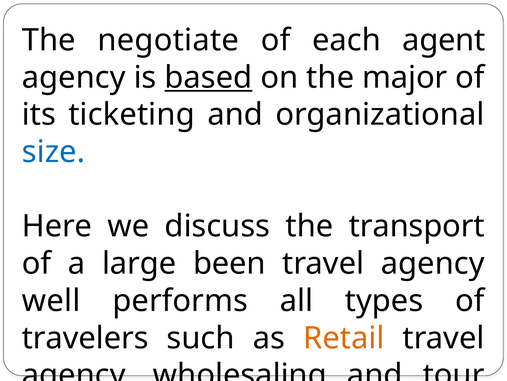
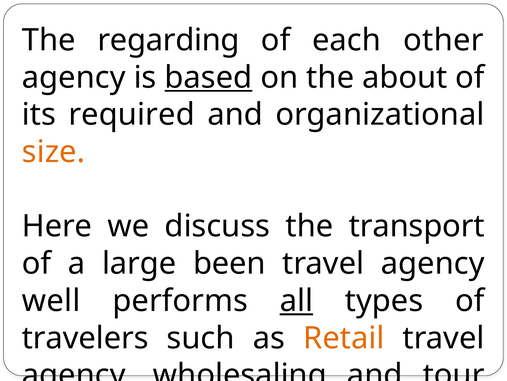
negotiate: negotiate -> regarding (169, 40)
agent: agent -> other (443, 40)
major: major -> about (405, 77)
ticketing: ticketing -> required (132, 114)
size colour: blue -> orange (53, 152)
all underline: none -> present (296, 300)
